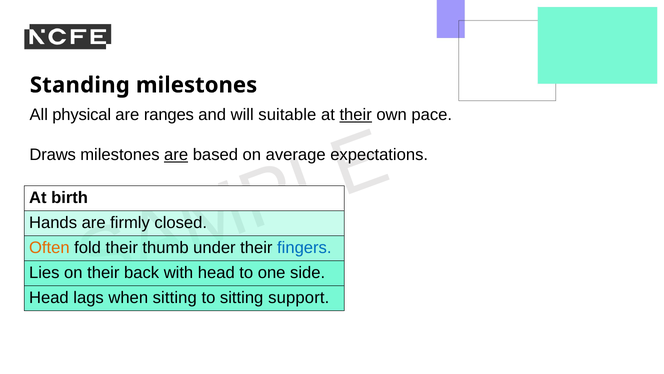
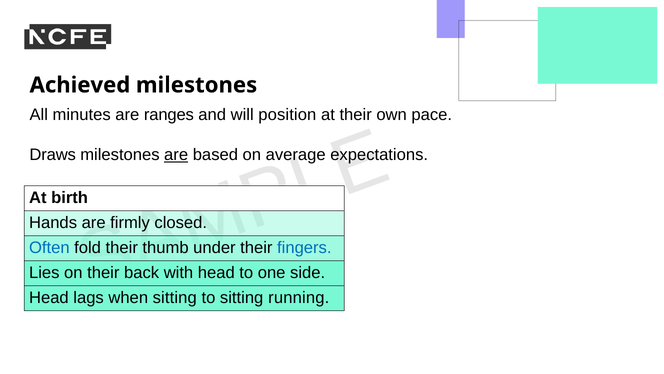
Standing: Standing -> Achieved (80, 85)
physical: physical -> minutes (82, 115)
suitable: suitable -> position (287, 115)
their underline: present -> none (356, 115)
Often colour: orange -> blue (49, 247)
support: support -> running (299, 297)
